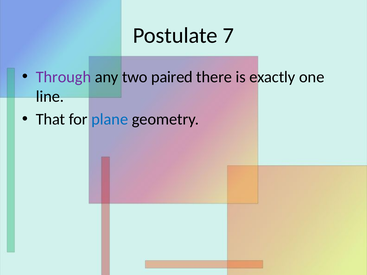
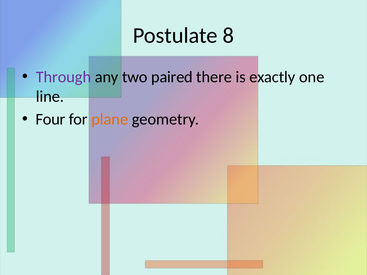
7: 7 -> 8 (228, 36)
That: That -> Four (50, 119)
plane colour: blue -> orange (110, 119)
